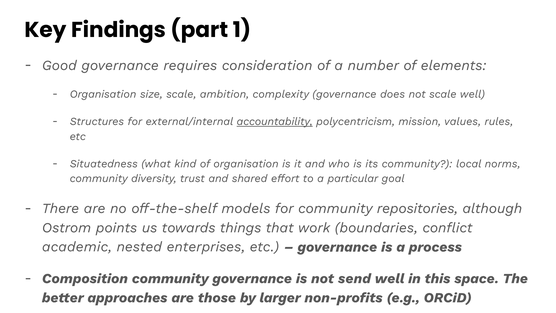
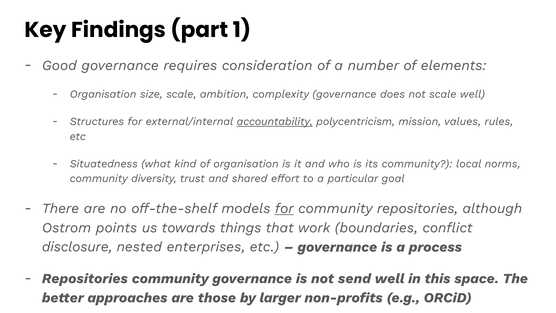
for underline: none -> present (284, 208)
academic: academic -> disclosure (77, 247)
Composition: Composition -> Repositories (85, 278)
